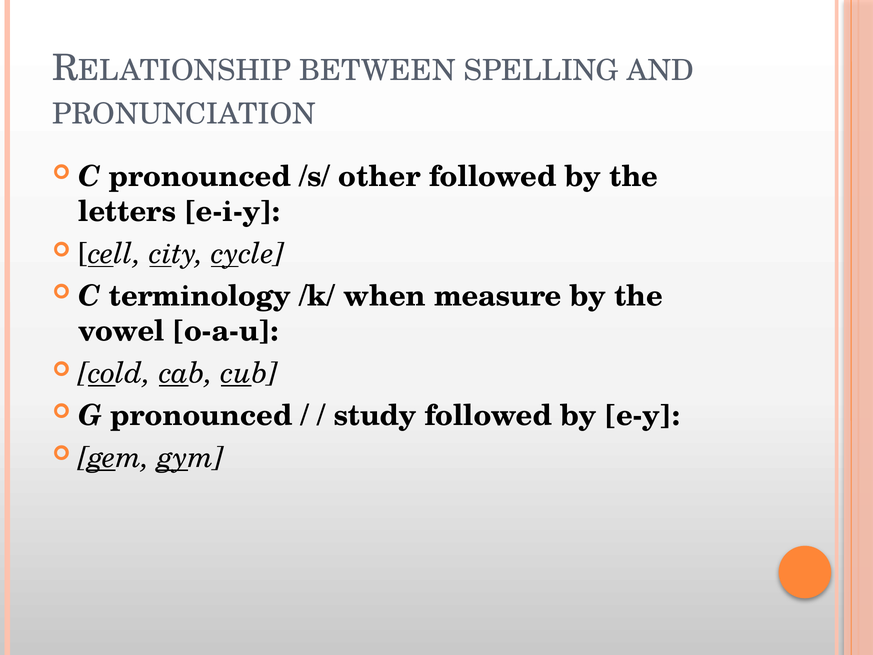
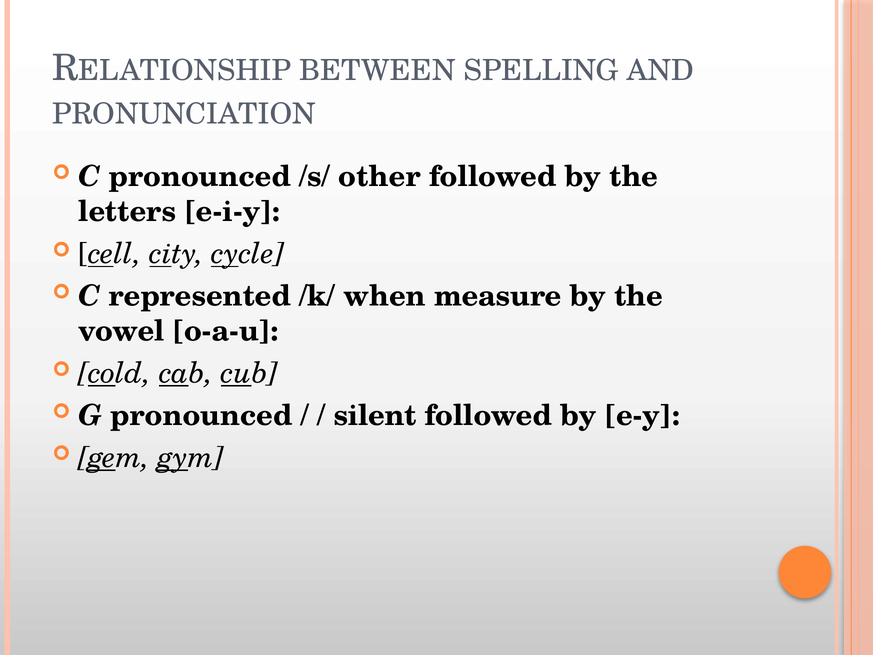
terminology: terminology -> represented (200, 296)
study: study -> silent (375, 415)
